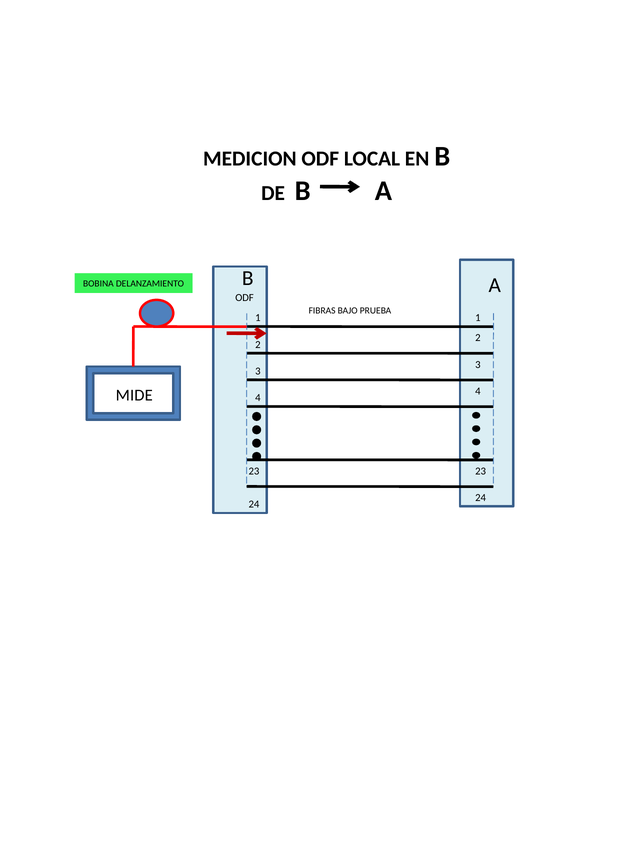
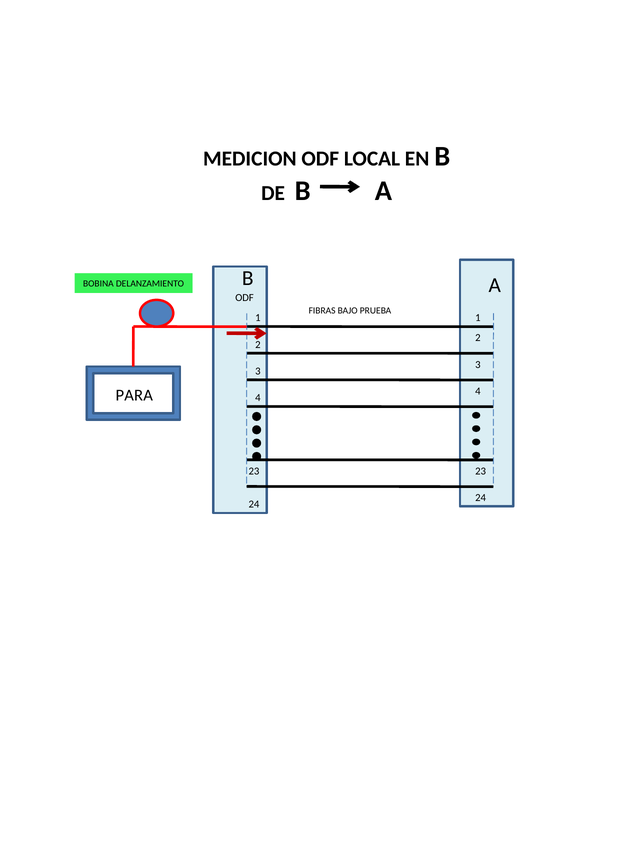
MIDE: MIDE -> PARA (134, 395)
